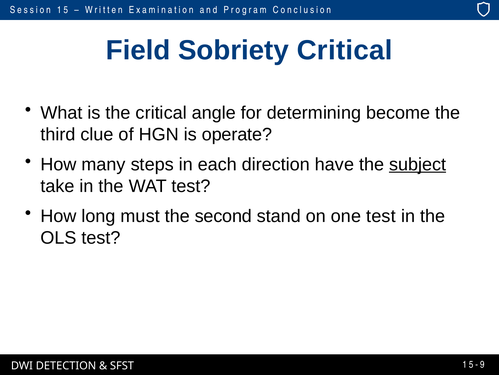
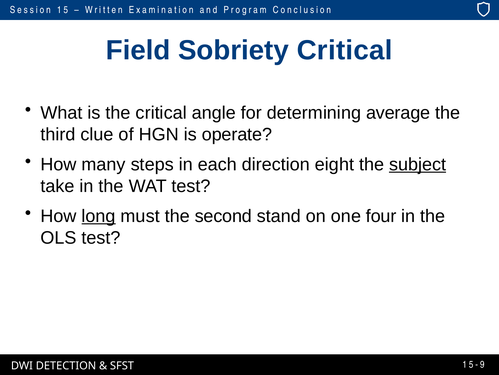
become: become -> average (398, 113)
have: have -> eight (334, 164)
long underline: none -> present (99, 216)
one test: test -> four (381, 216)
